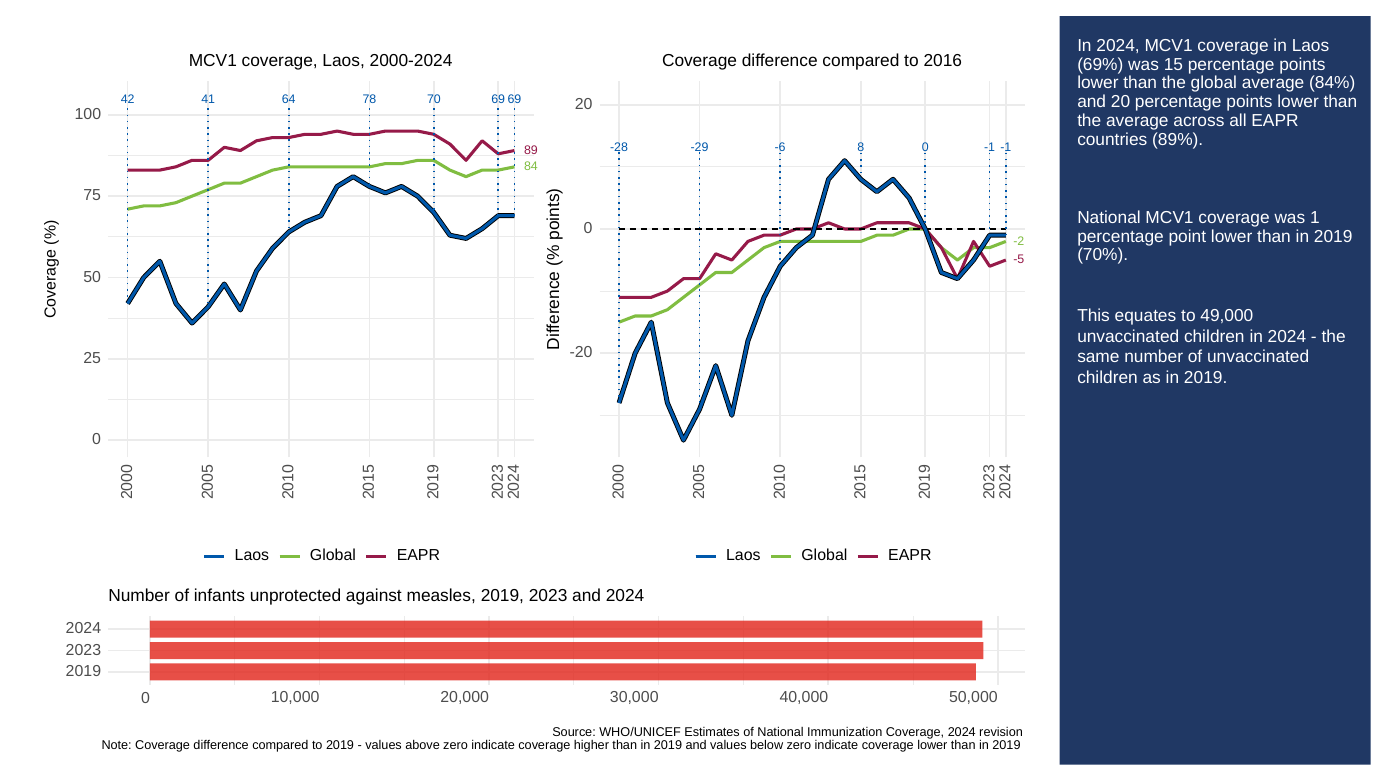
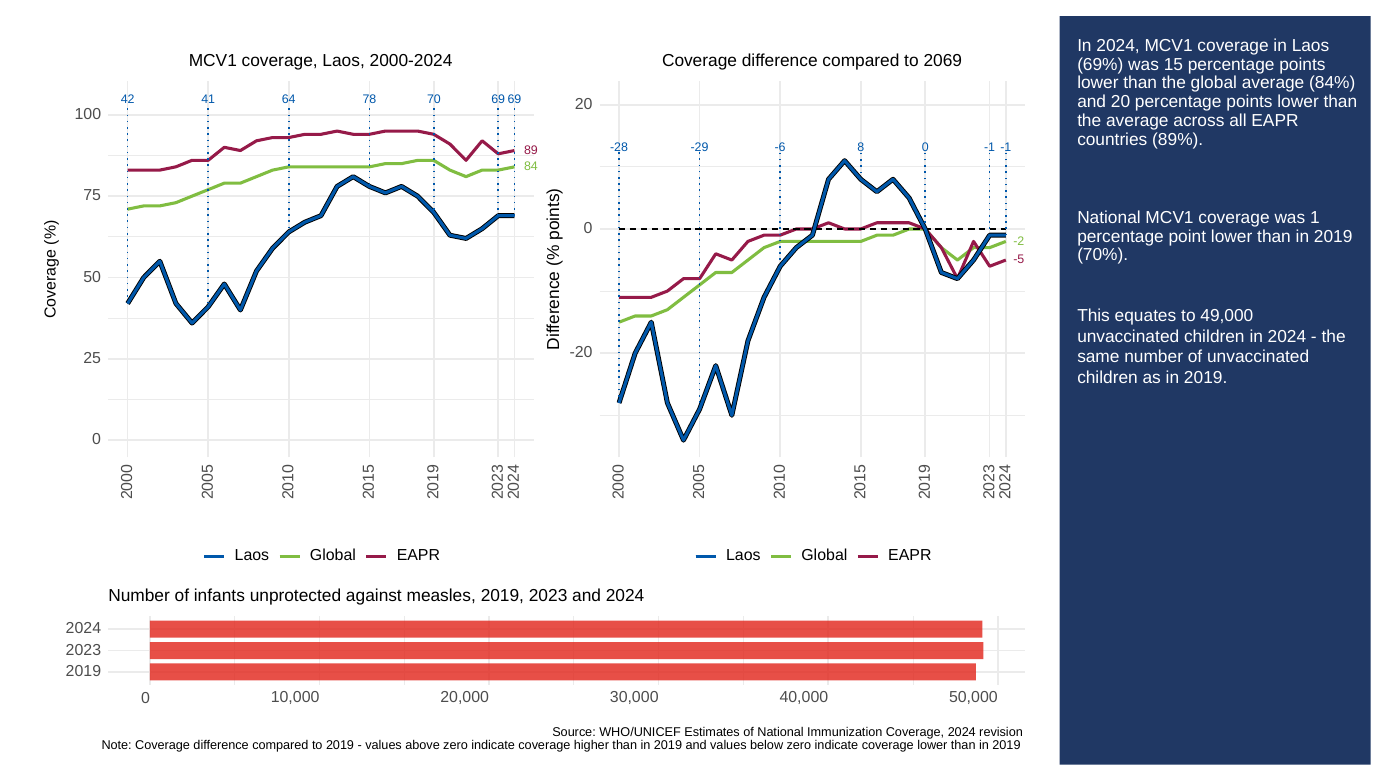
2016: 2016 -> 2069 (943, 61)
